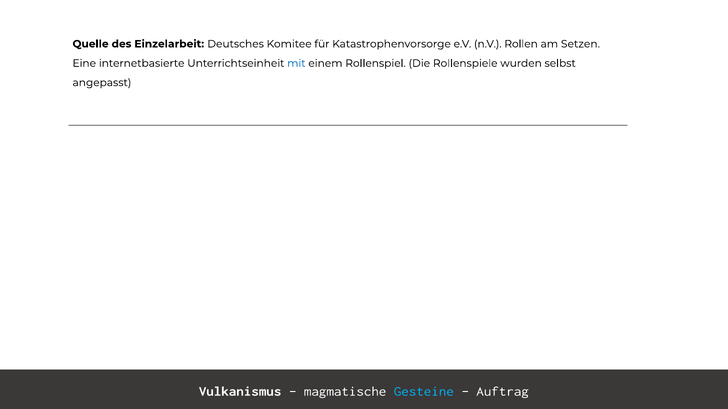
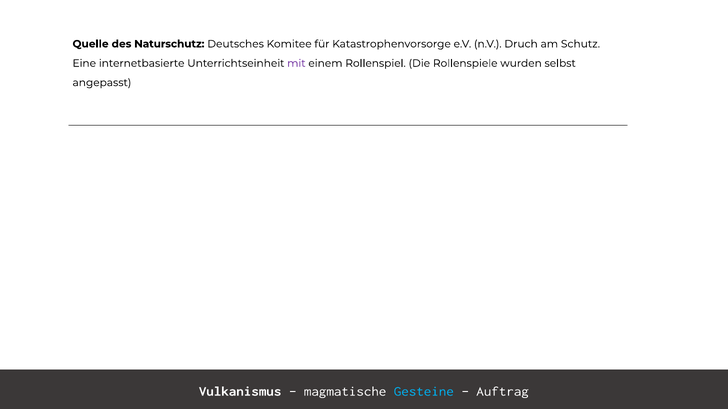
Einzelarbeit: Einzelarbeit -> Naturschutz (169, 44)
Rollen: Rollen -> Druch (521, 44)
Setzen: Setzen -> Schutz (580, 44)
mit colour: blue -> purple (296, 63)
